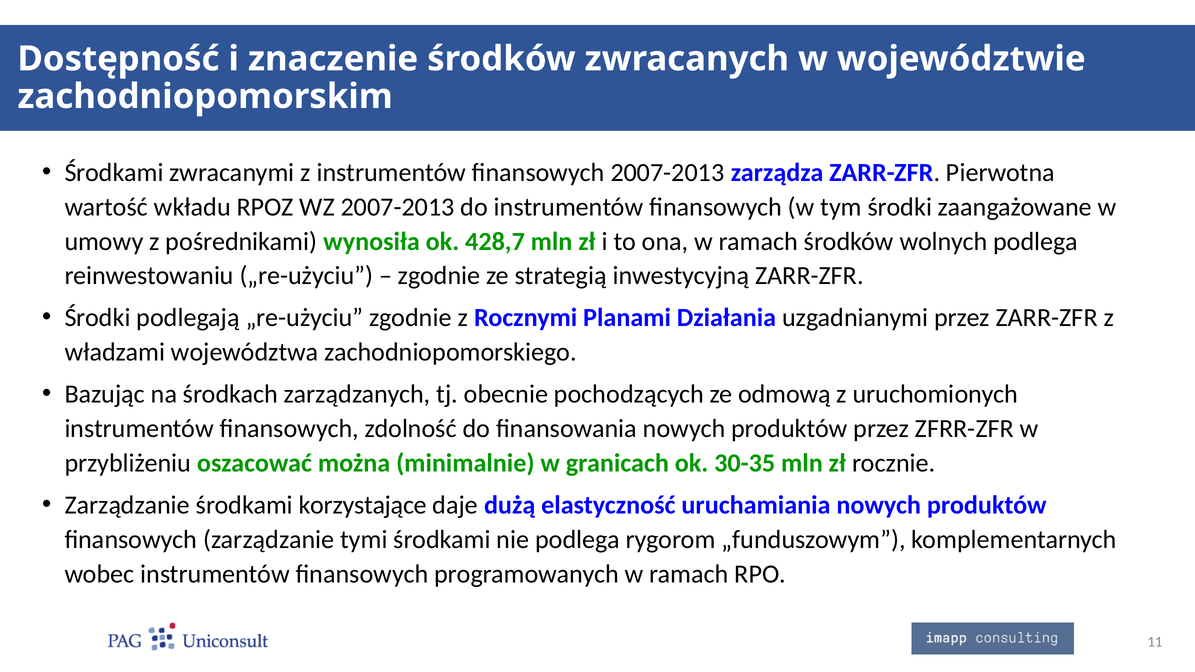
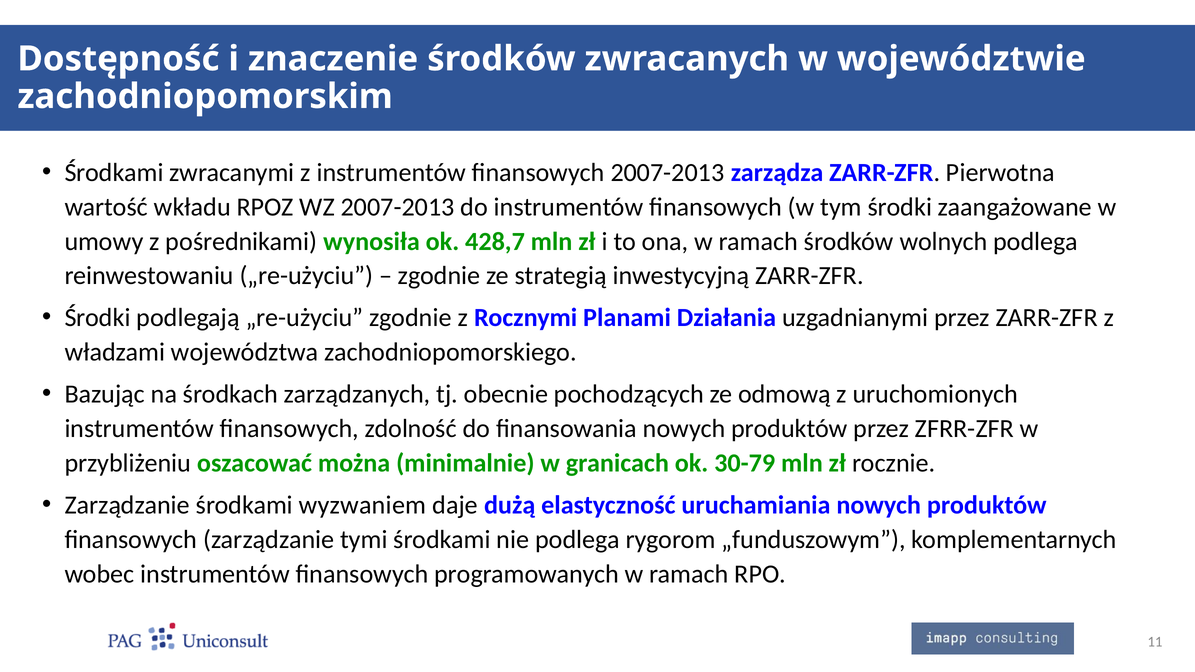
30-35: 30-35 -> 30-79 (745, 463)
korzystające: korzystające -> wyzwaniem (363, 505)
